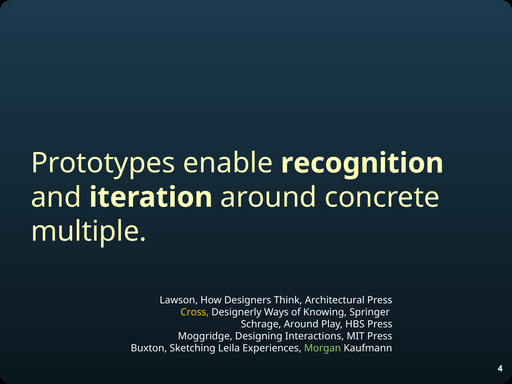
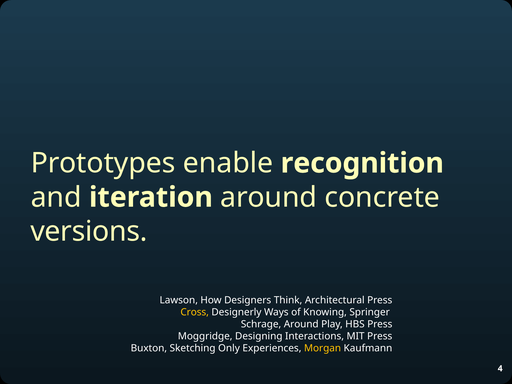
multiple: multiple -> versions (89, 231)
Leila: Leila -> Only (229, 348)
Morgan colour: light green -> yellow (323, 348)
